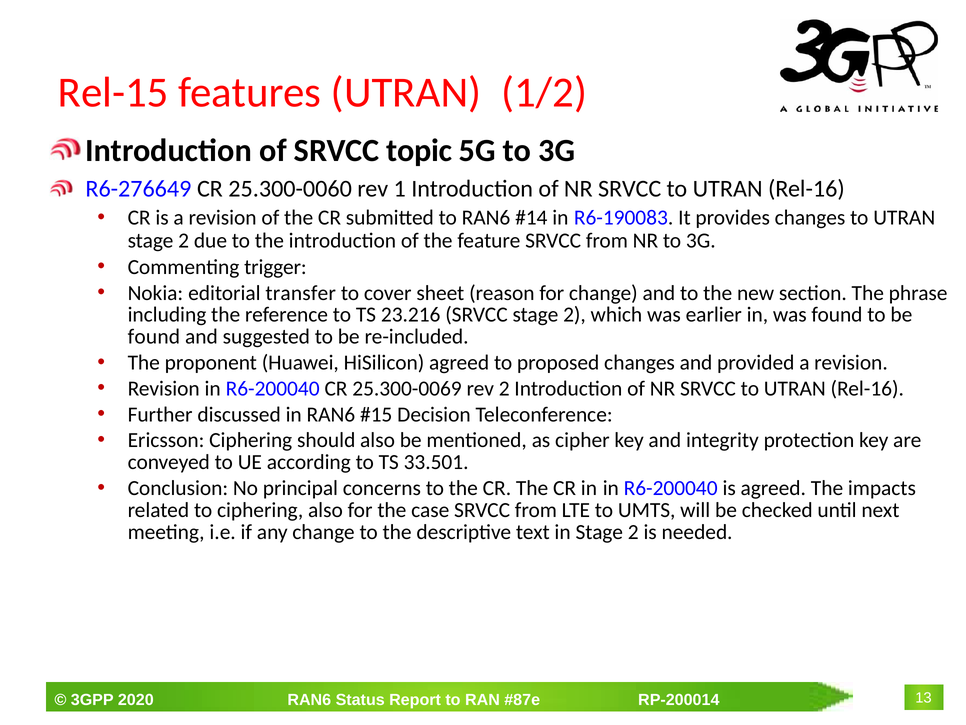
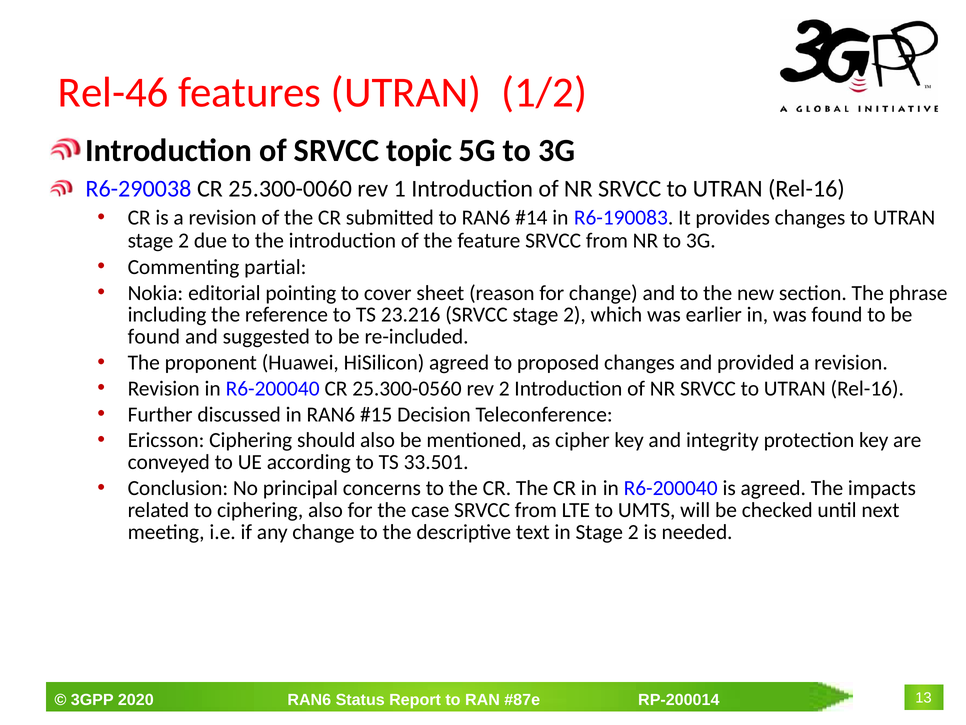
Rel-15: Rel-15 -> Rel-46 (113, 92)
R6-276649: R6-276649 -> R6-290038 (138, 189)
trigger: trigger -> partial (275, 267)
transfer: transfer -> pointing (301, 293)
25.300-0069: 25.300-0069 -> 25.300-0560 (407, 388)
